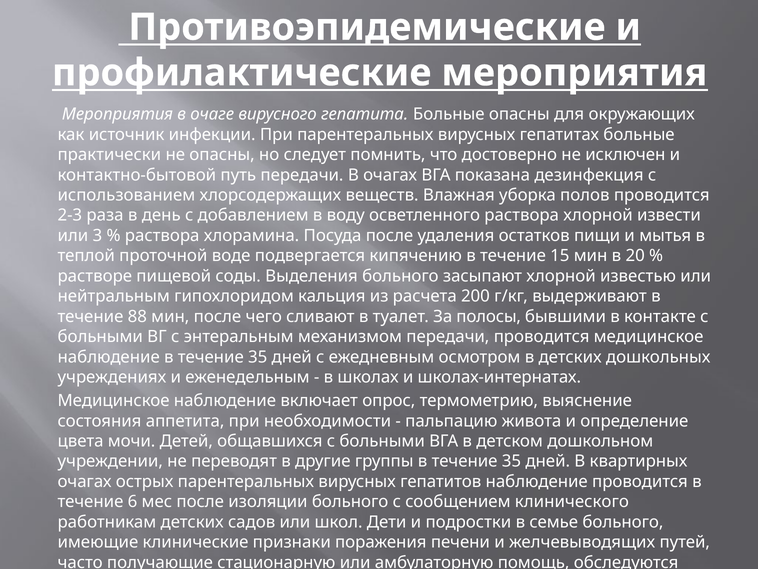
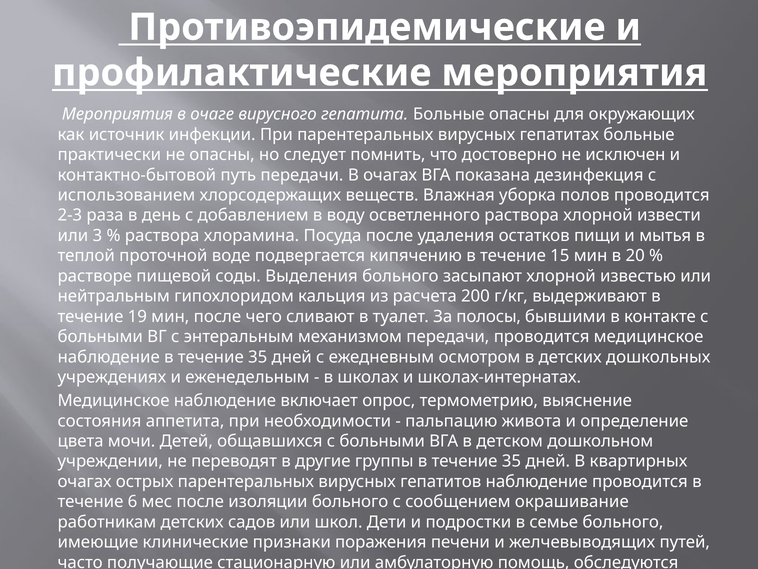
88: 88 -> 19 (137, 316)
клинического: клинического -> окрашивание (572, 501)
